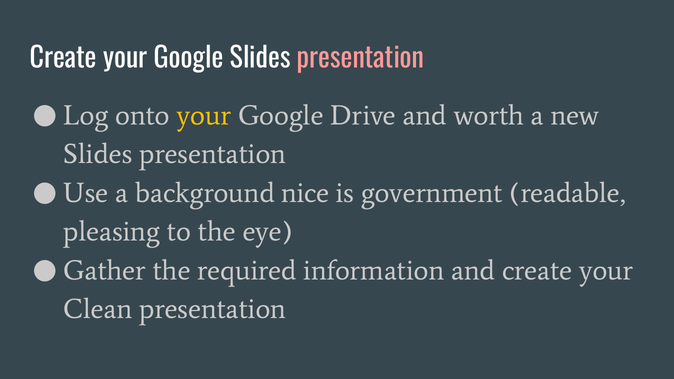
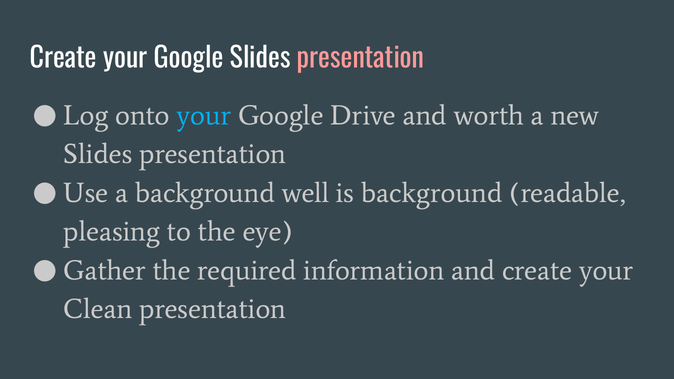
your colour: yellow -> light blue (204, 116)
nice: nice -> well (305, 193)
is government: government -> background (432, 193)
